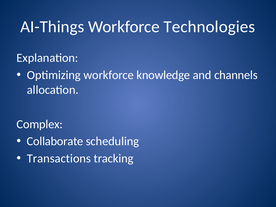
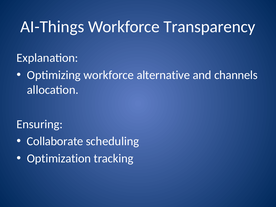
Technologies: Technologies -> Transparency (209, 27)
knowledge: knowledge -> alternative (163, 75)
Complex: Complex -> Ensuring (40, 124)
Transactions: Transactions -> Optimization (59, 159)
